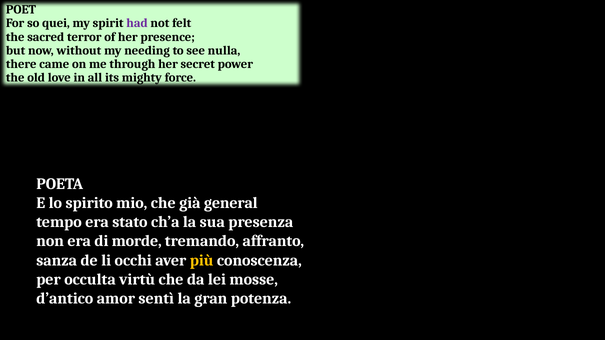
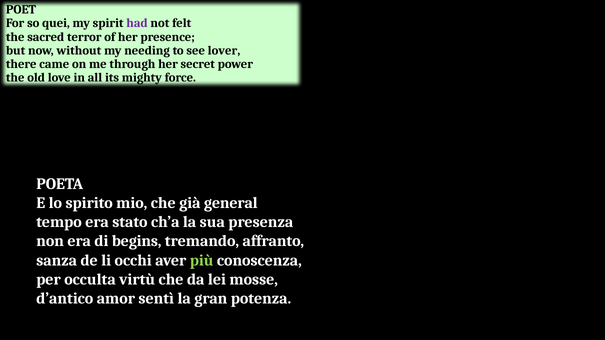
nulla: nulla -> lover (224, 51)
morde: morde -> begins (137, 241)
più colour: yellow -> light green (202, 261)
